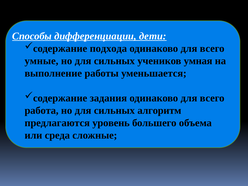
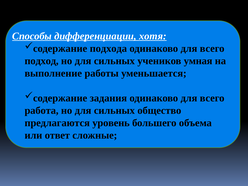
дети: дети -> хотя (153, 36)
умные: умные -> подход (42, 61)
алгоритм: алгоритм -> общество (159, 110)
среда: среда -> ответ (57, 135)
